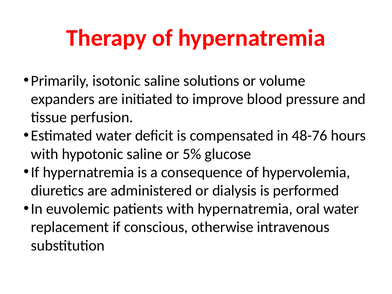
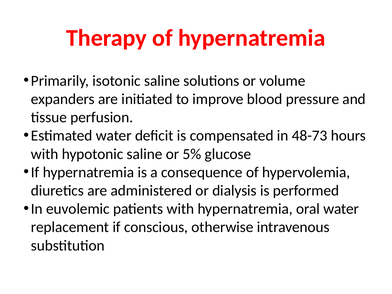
48-76: 48-76 -> 48-73 (310, 136)
